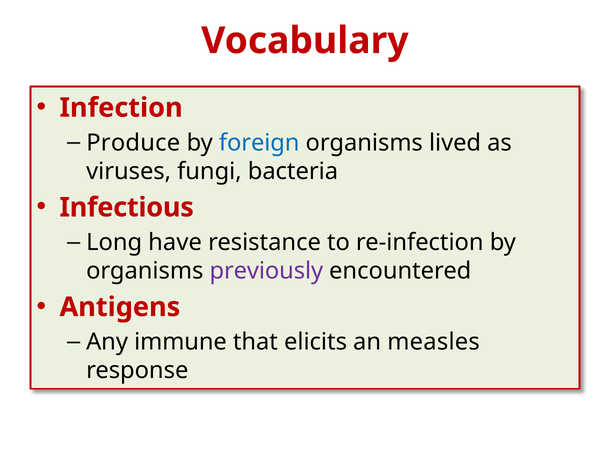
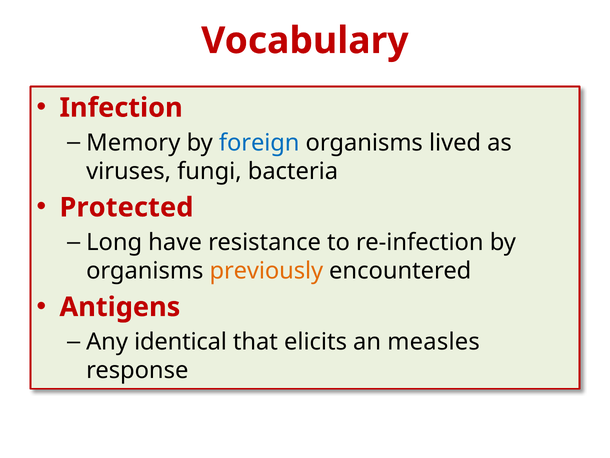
Produce: Produce -> Memory (133, 143)
Infectious: Infectious -> Protected (126, 207)
previously colour: purple -> orange (266, 271)
immune: immune -> identical (181, 342)
